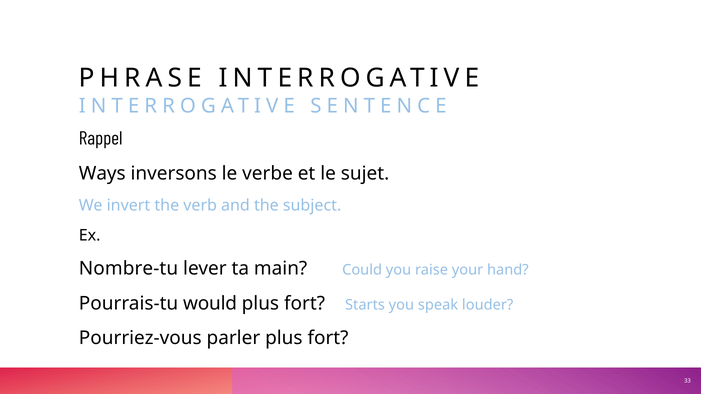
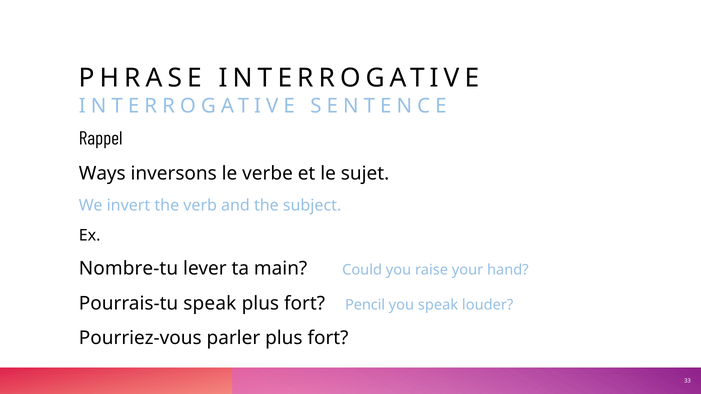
Pourrais-tu would: would -> speak (210, 304)
Starts: Starts -> Pencil (365, 305)
